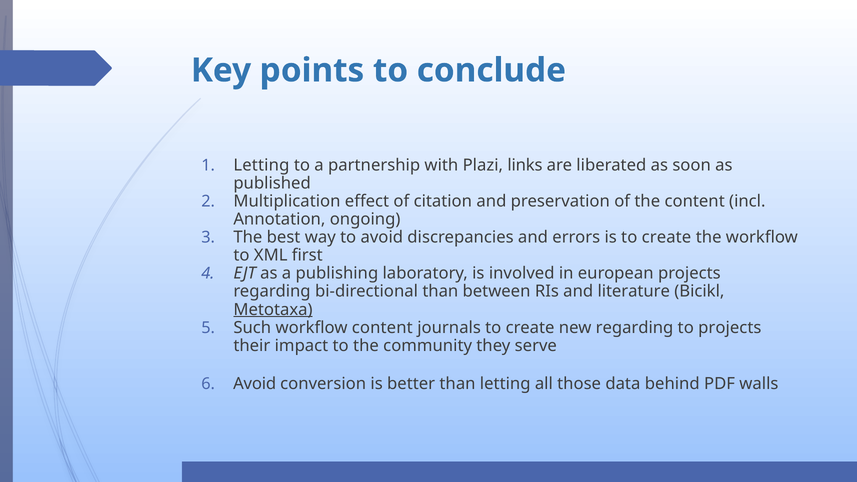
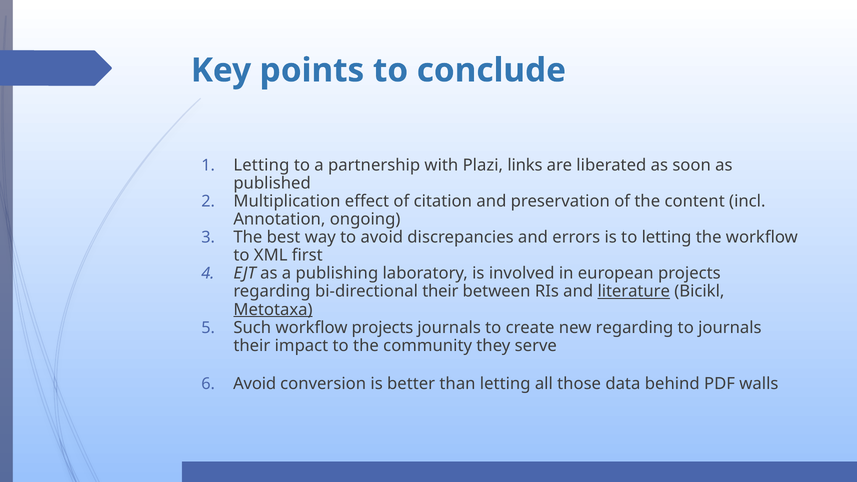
is to create: create -> letting (667, 237)
bi-directional than: than -> their (440, 292)
literature underline: none -> present (634, 292)
workflow content: content -> projects (382, 328)
to projects: projects -> journals (730, 328)
